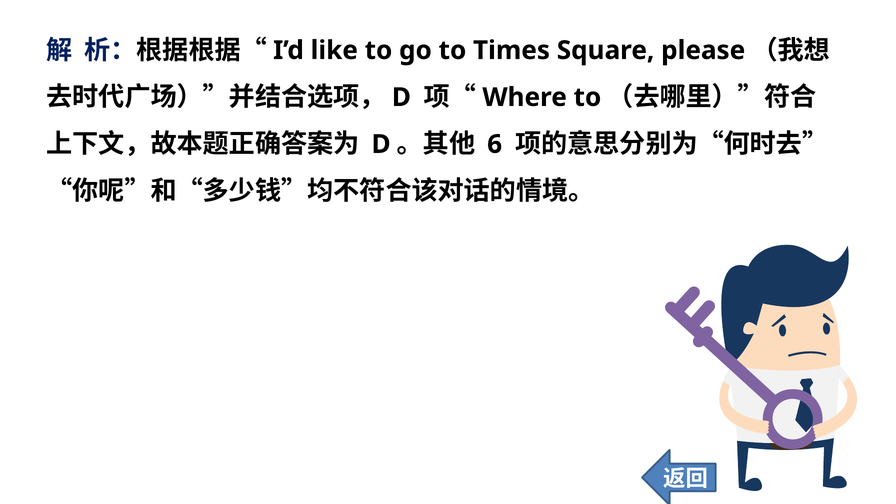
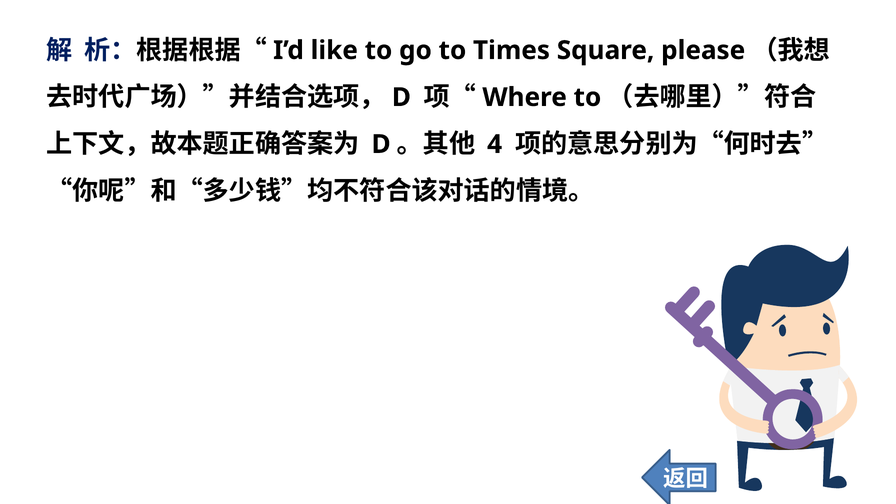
6: 6 -> 4 (495, 144)
